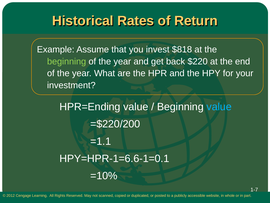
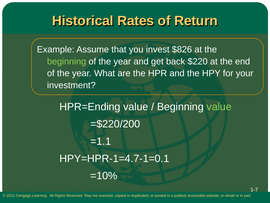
$818: $818 -> $826 (182, 49)
value colour: light blue -> light green (219, 107)
HPY=HPR-1=6.6-1=0.1: HPY=HPR-1=6.6-1=0.1 -> HPY=HPR-1=4.7-1=0.1 (114, 158)
